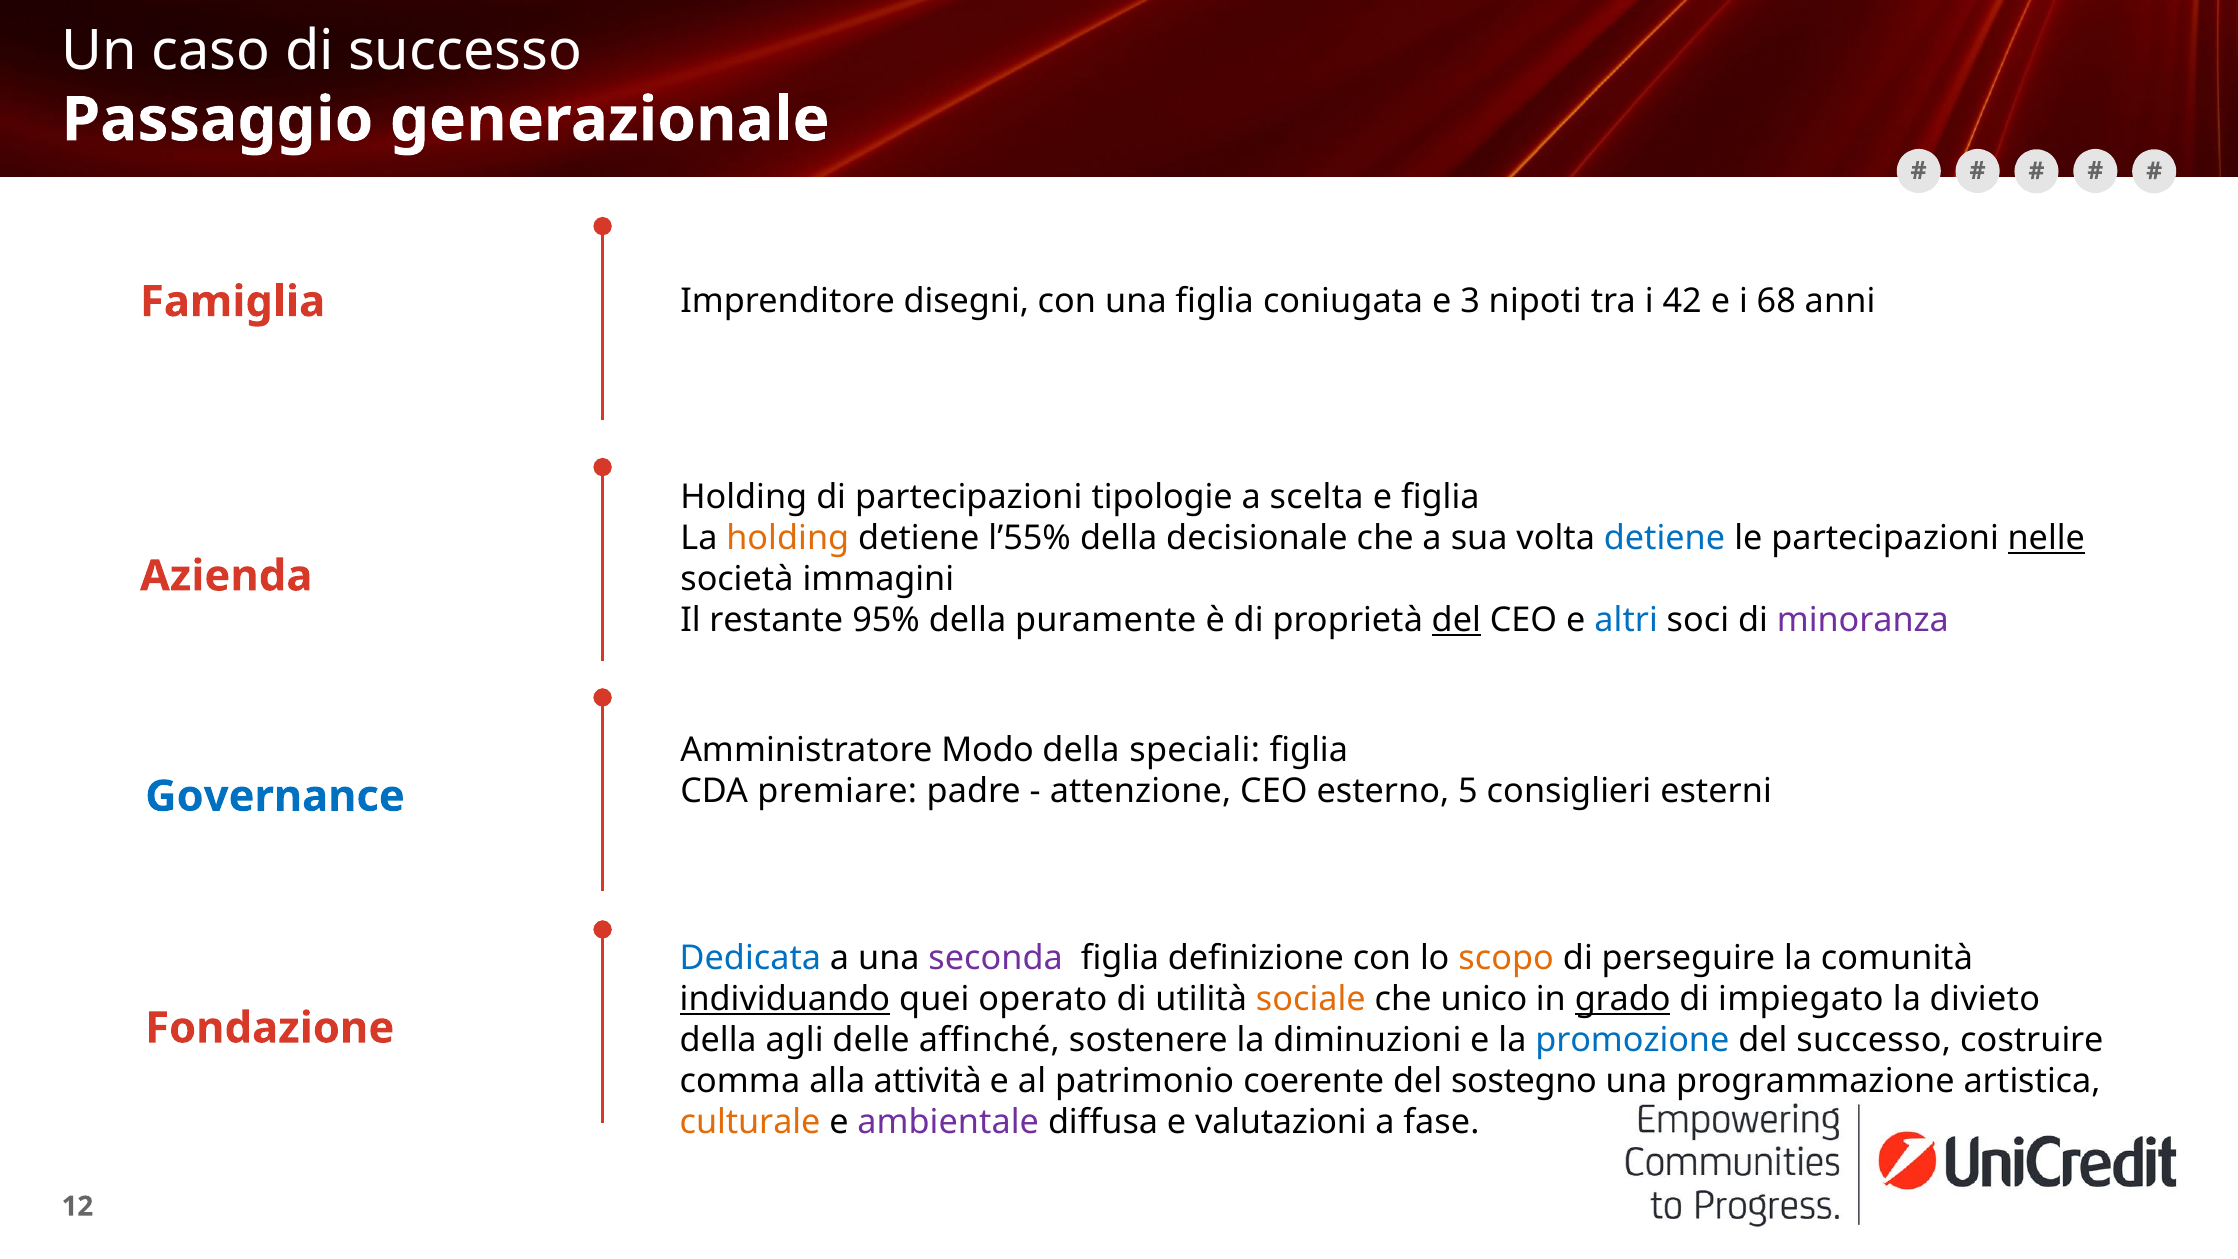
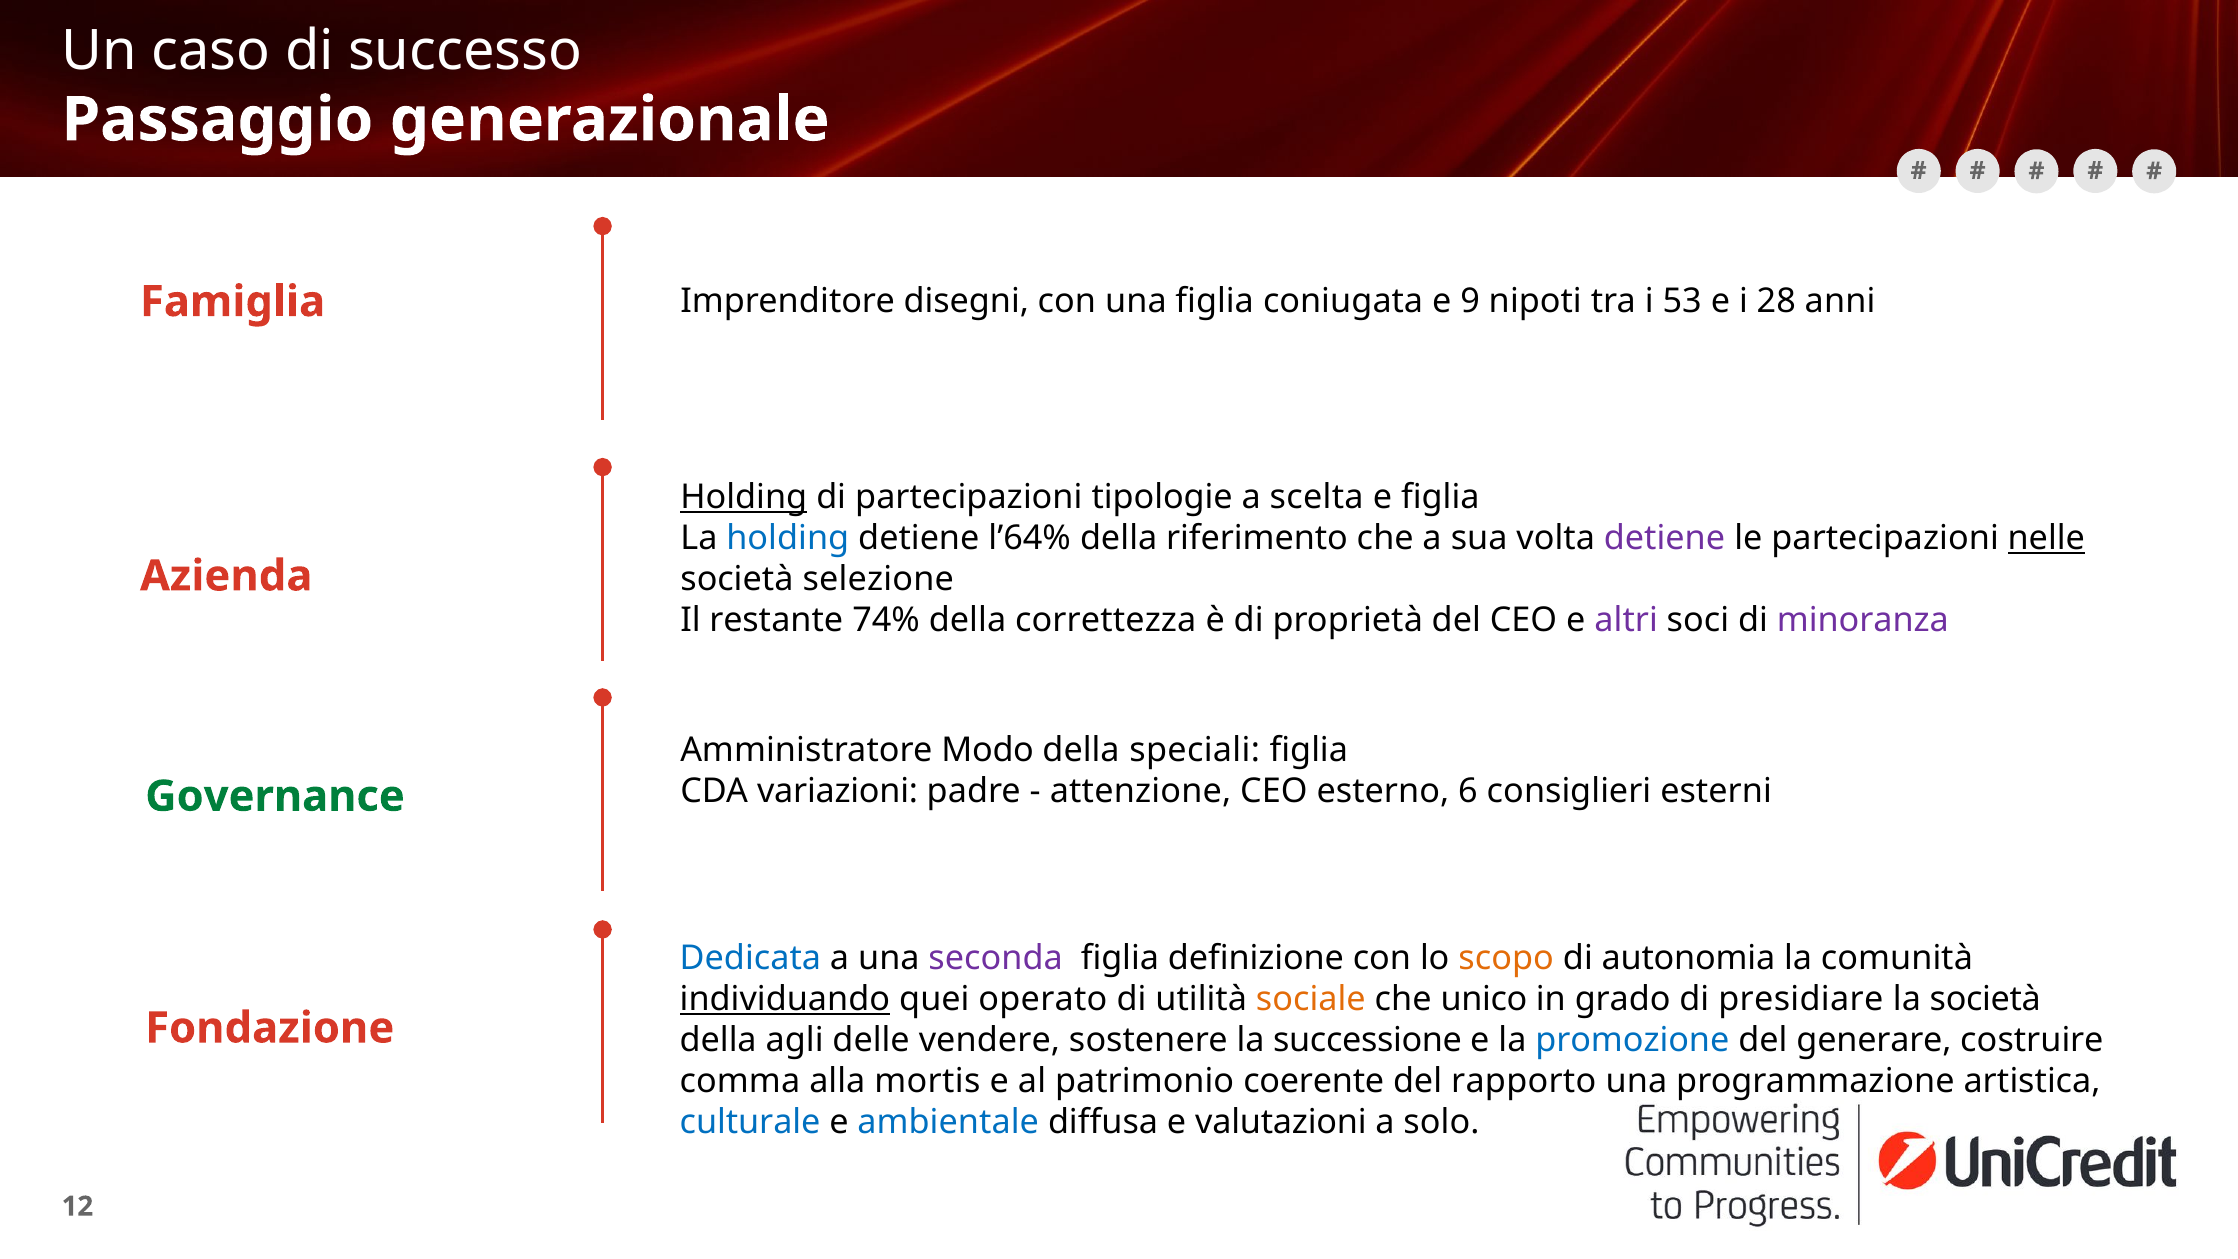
3: 3 -> 9 (1470, 301)
42: 42 -> 53 (1682, 301)
68: 68 -> 28 (1776, 301)
Holding underline: none -> present (744, 497)
holding colour: orange -> blue (788, 539)
l’55%: l’55% -> l’64% (1030, 539)
decisionale: decisionale -> riferimento (1257, 539)
detiene colour: blue -> purple (1665, 539)
immagini: immagini -> selezione (878, 580)
95%: 95% -> 74% (886, 621)
puramente: puramente -> correttezza (1106, 621)
del underline: present -> none (1456, 621)
altri colour: blue -> purple (1626, 621)
premiare: premiare -> variazioni (838, 792)
5: 5 -> 6 (1468, 792)
Governance colour: blue -> green (275, 796)
perseguire: perseguire -> autonomia (1688, 958)
grado underline: present -> none (1623, 999)
impiegato: impiegato -> presidiare (1801, 999)
la divieto: divieto -> società (1985, 999)
affinché: affinché -> vendere (989, 1040)
diminuzioni: diminuzioni -> successione (1368, 1040)
del successo: successo -> generare (1874, 1040)
attività: attività -> mortis (927, 1081)
sostegno: sostegno -> rapporto (1524, 1081)
culturale colour: orange -> blue (750, 1122)
ambientale colour: purple -> blue (948, 1122)
fase: fase -> solo (1441, 1122)
